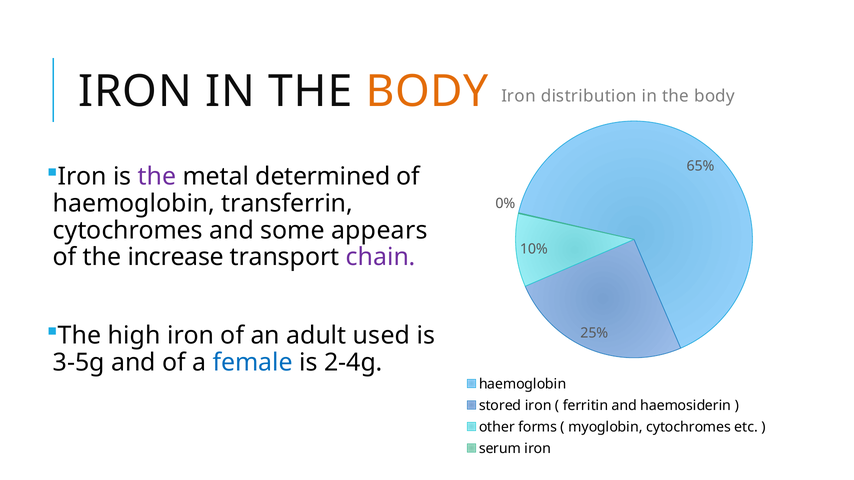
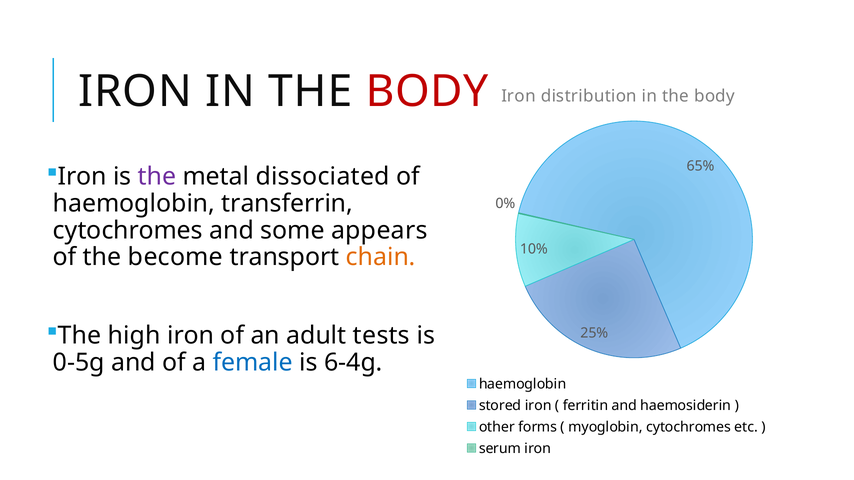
BODY colour: orange -> red (427, 92)
determined: determined -> dissociated (323, 177)
increase: increase -> become (175, 257)
chain colour: purple -> orange (381, 257)
used: used -> tests (381, 336)
3-5g: 3-5g -> 0-5g (79, 363)
2-4g: 2-4g -> 6-4g (353, 363)
